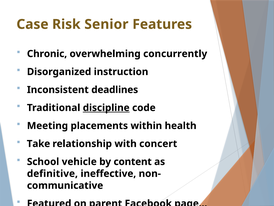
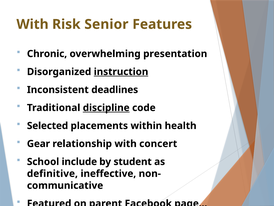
Case: Case -> With (33, 24)
concurrently: concurrently -> presentation (175, 54)
instruction underline: none -> present (121, 72)
Meeting: Meeting -> Selected (48, 125)
Take: Take -> Gear (38, 143)
vehicle: vehicle -> include (79, 161)
content: content -> student (133, 161)
